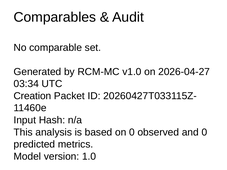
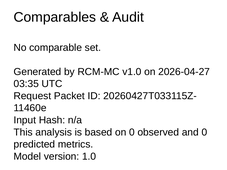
03:34: 03:34 -> 03:35 (26, 84)
Creation: Creation -> Request (32, 96)
